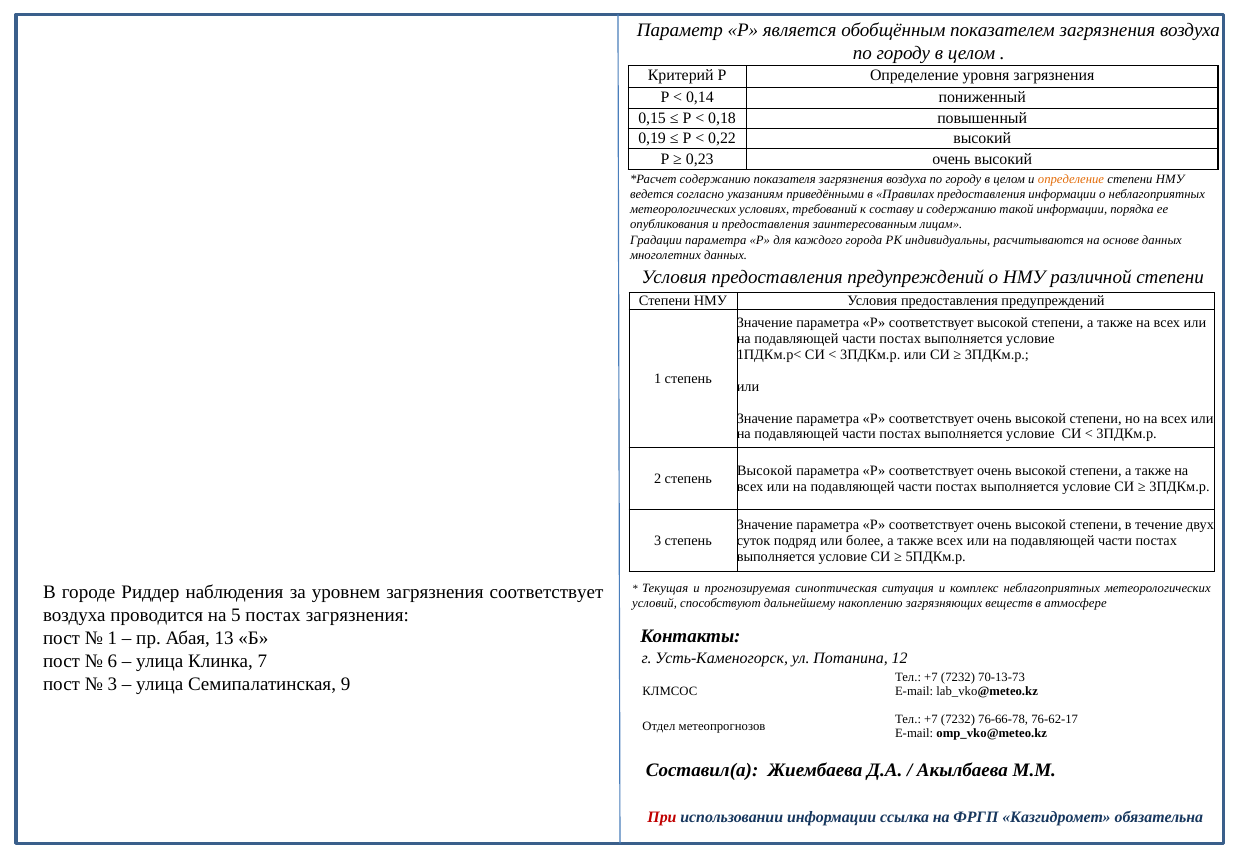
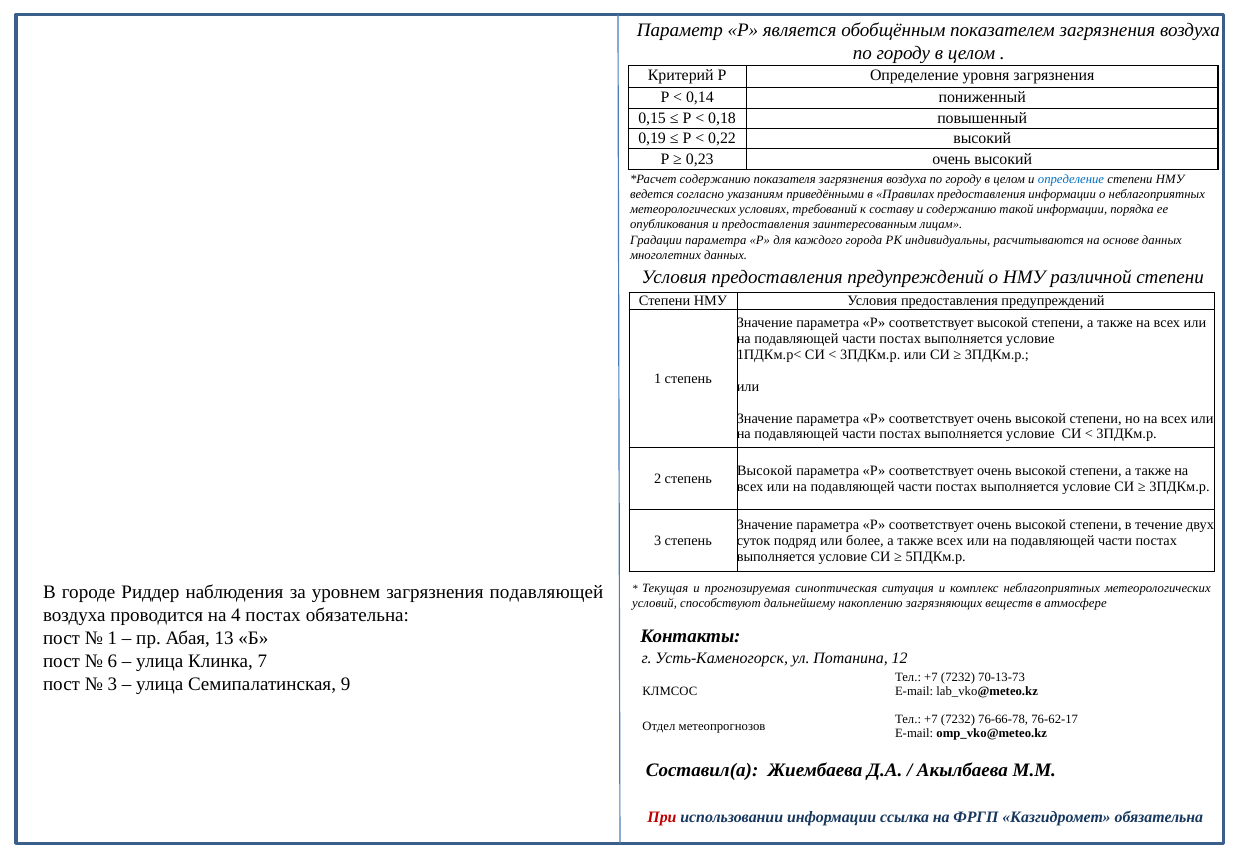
определение colour: orange -> blue (1071, 179)
загрязнения соответствует: соответствует -> подавляющей (547, 593)
5: 5 -> 4 (236, 615)
постах загрязнения: загрязнения -> обязательна (357, 615)
